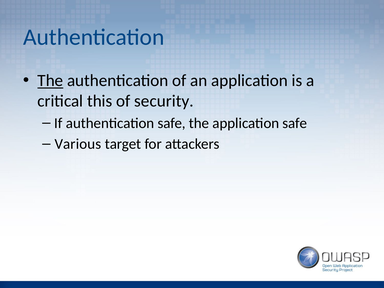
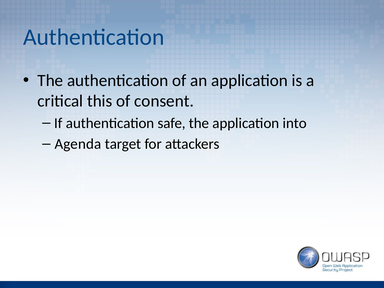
The underline: present -> none (50, 81)
security: security -> consent (164, 101)
application safe: safe -> into (295, 123)
Various: Various -> Agenda (78, 144)
